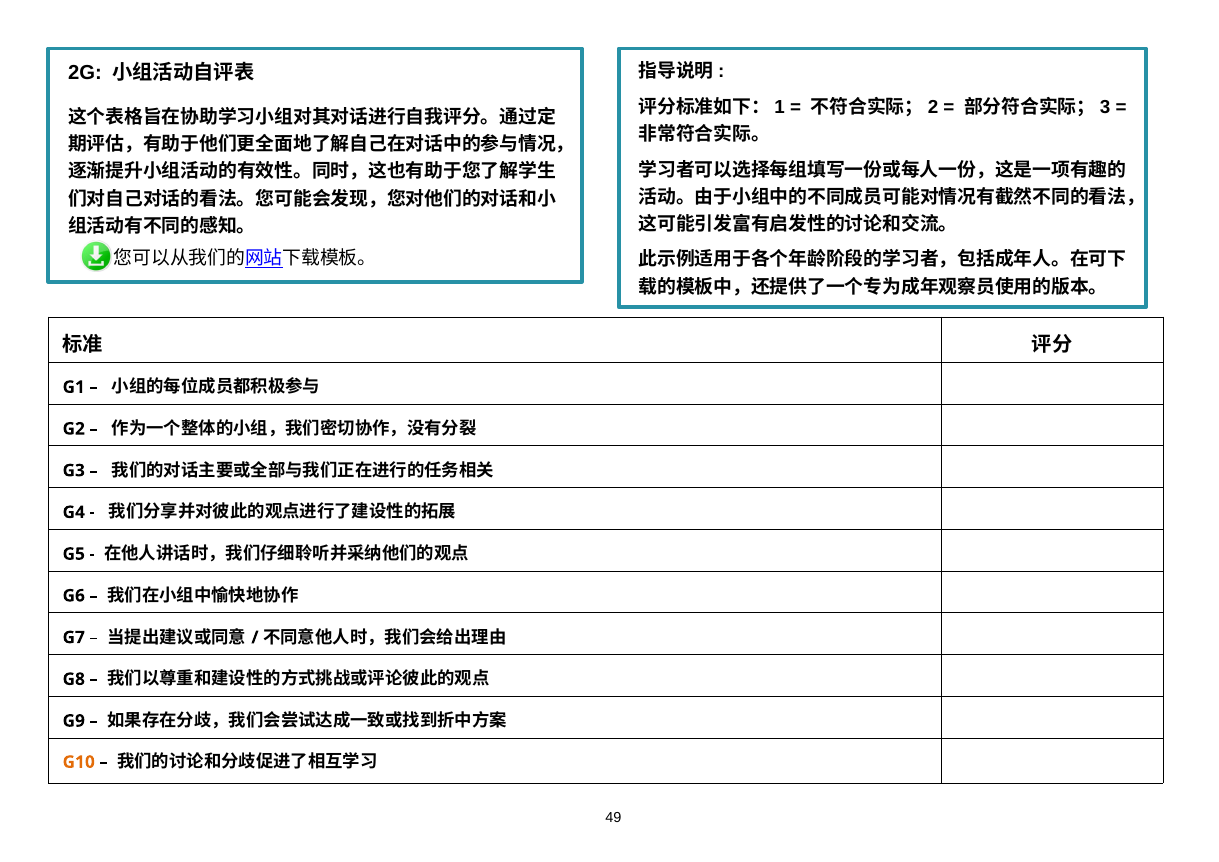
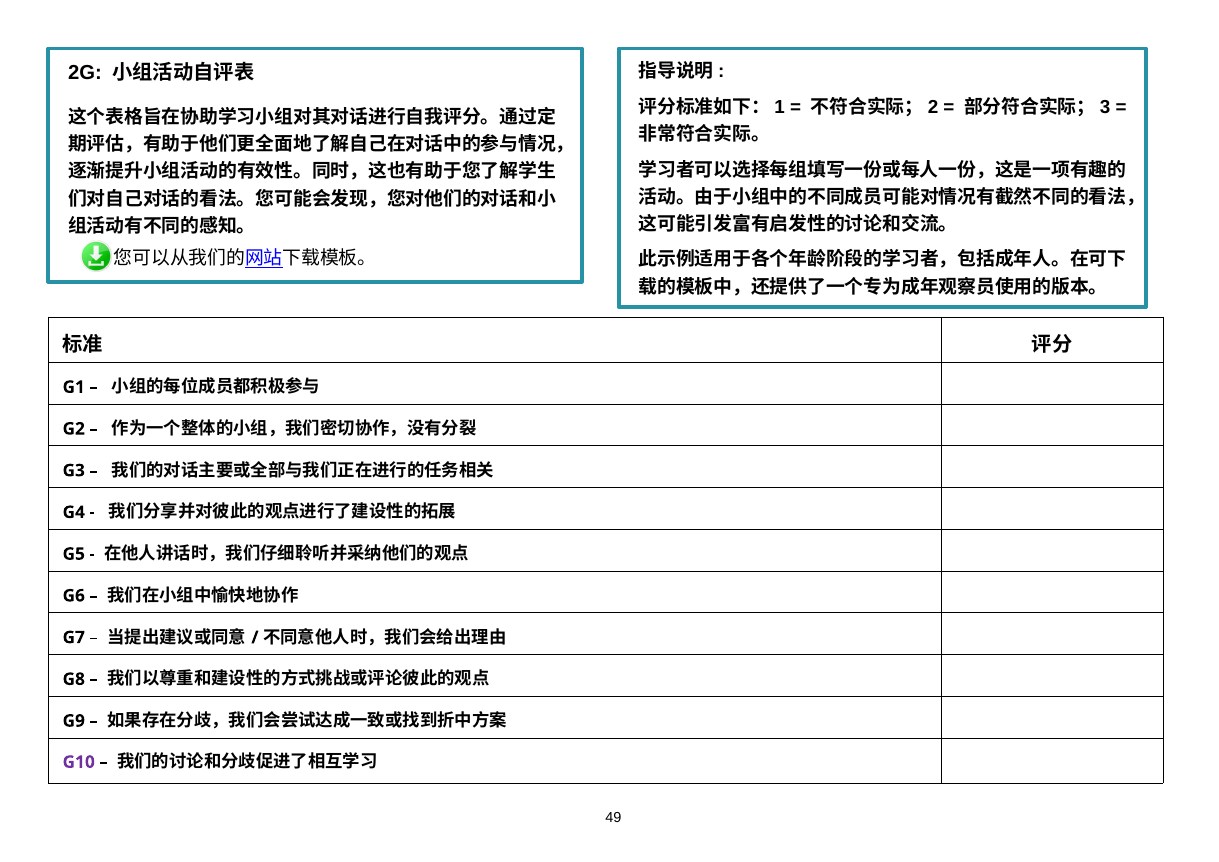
G10 colour: orange -> purple (79, 762)
